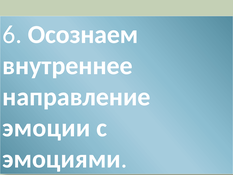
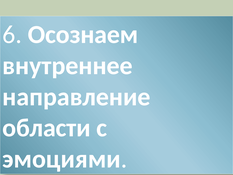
эмоции: эмоции -> области (46, 128)
